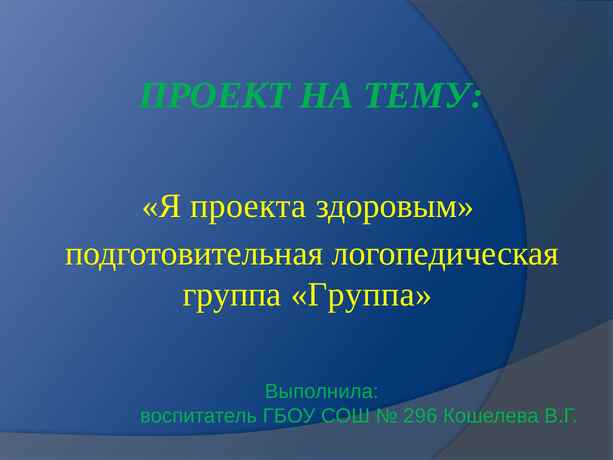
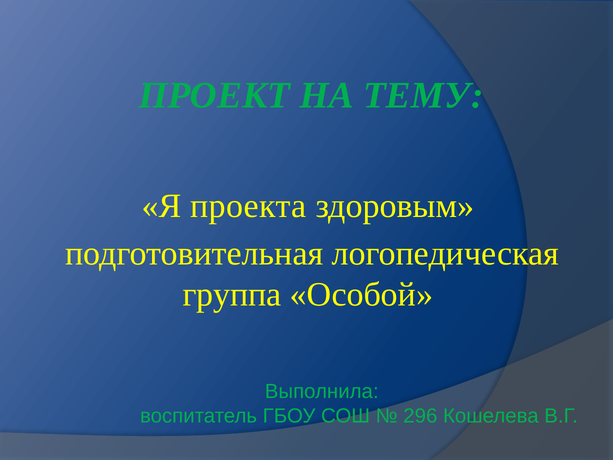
группа Группа: Группа -> Особой (362, 294)
